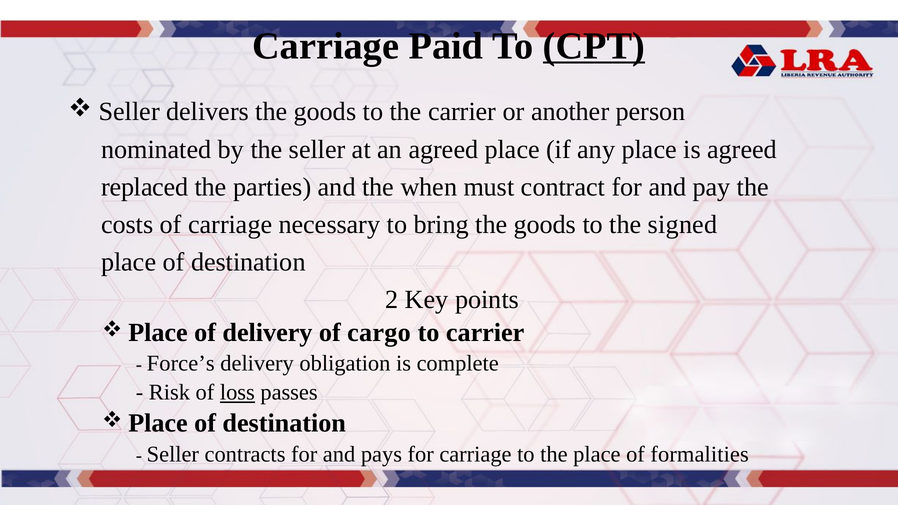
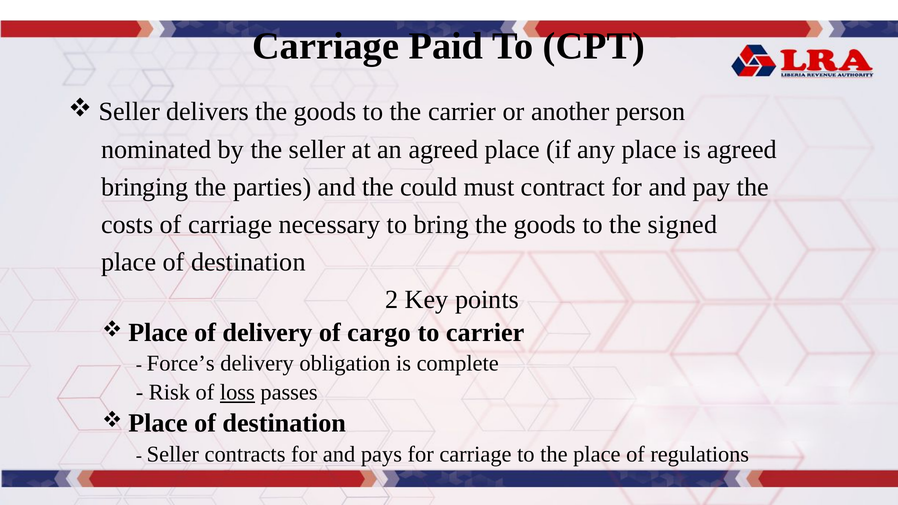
CPT underline: present -> none (594, 46)
replaced: replaced -> bringing (145, 187)
when: when -> could (429, 187)
formalities: formalities -> regulations (700, 454)
